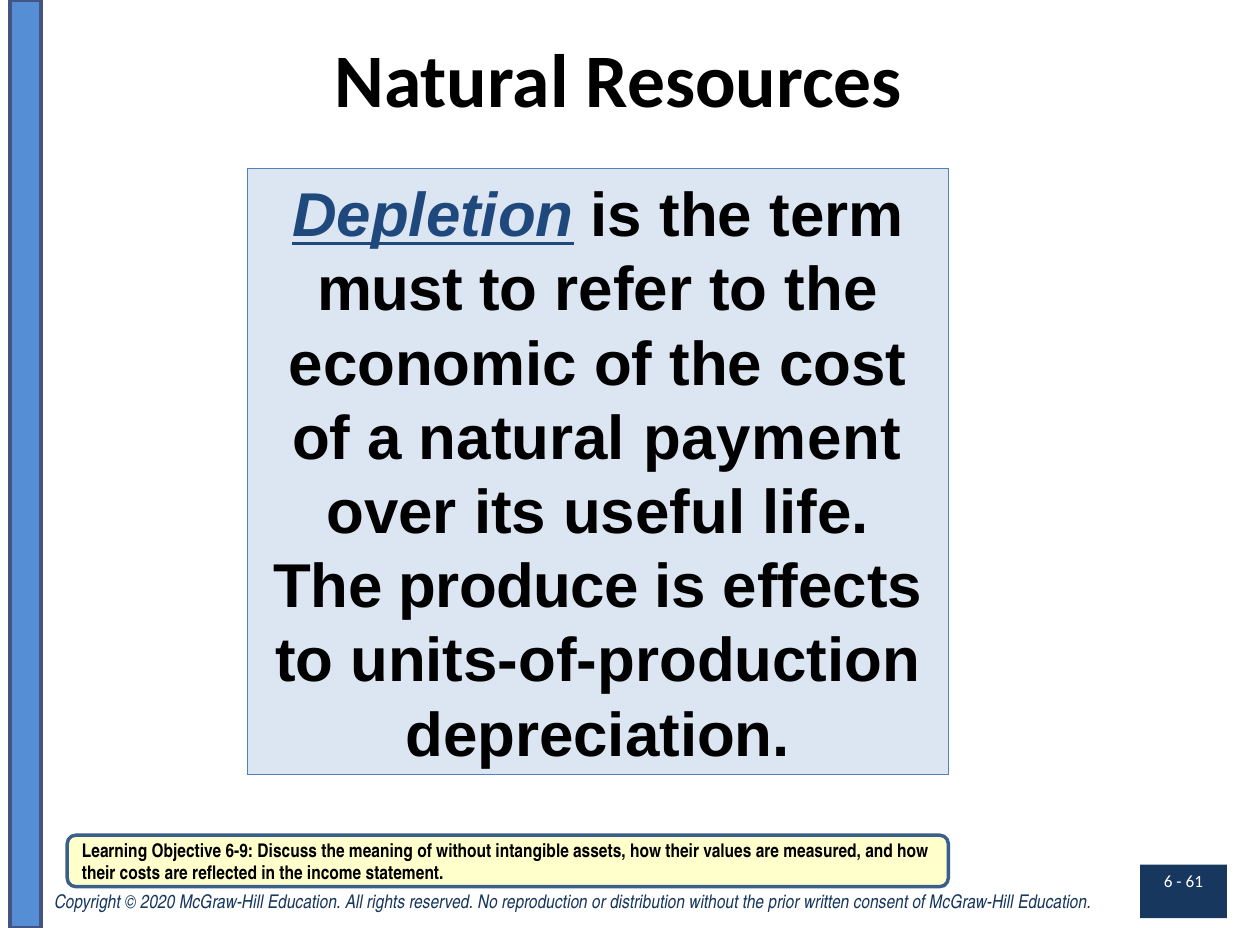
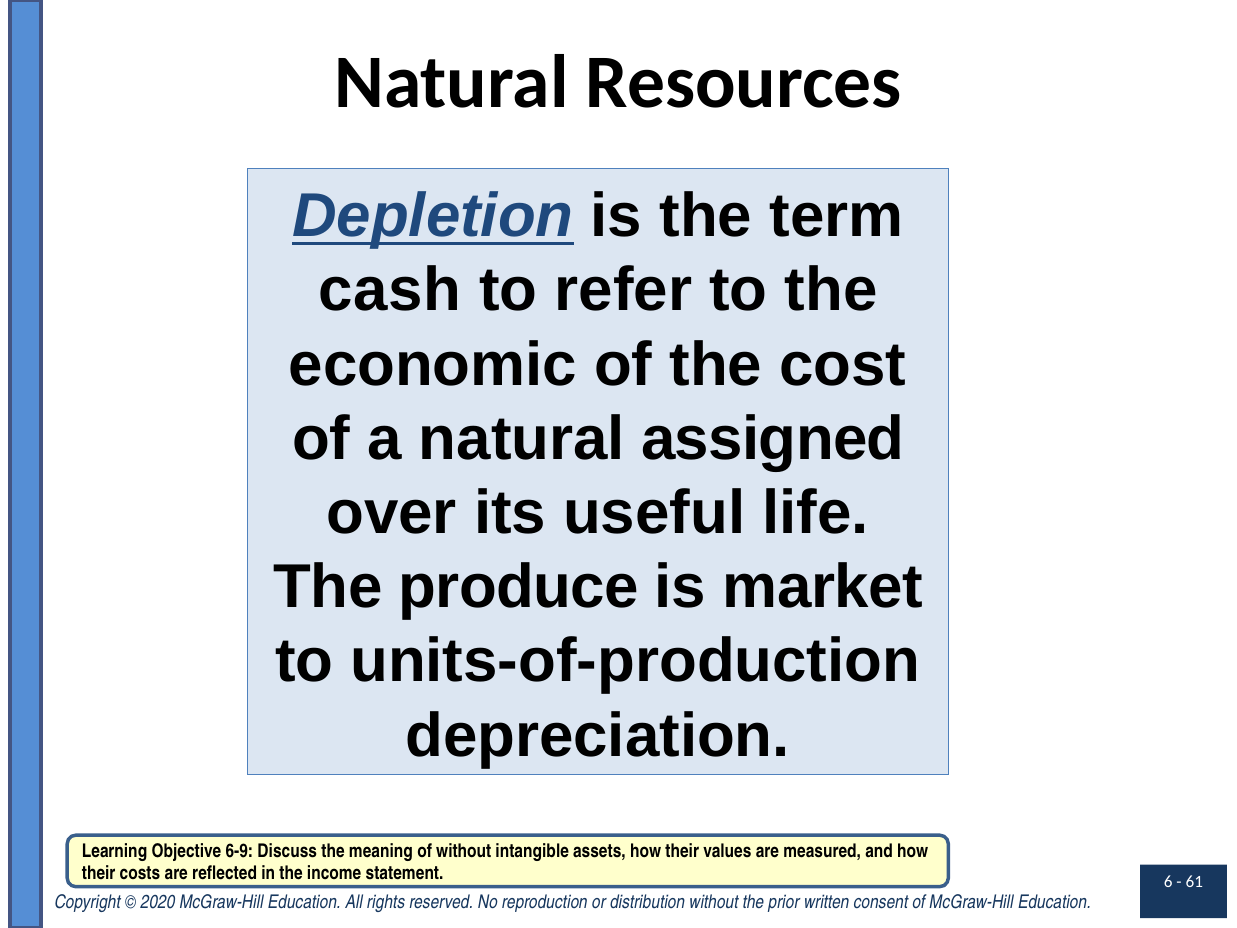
must: must -> cash (390, 290)
payment: payment -> assigned (773, 439)
effects: effects -> market (823, 587)
